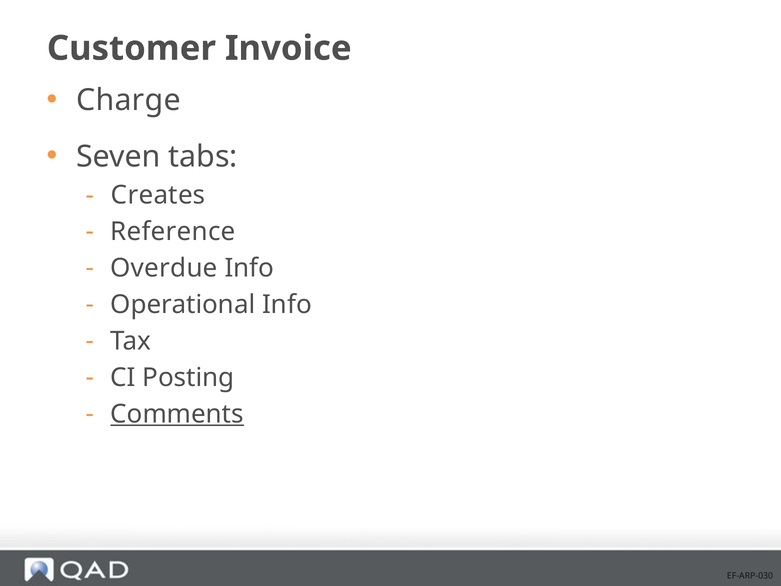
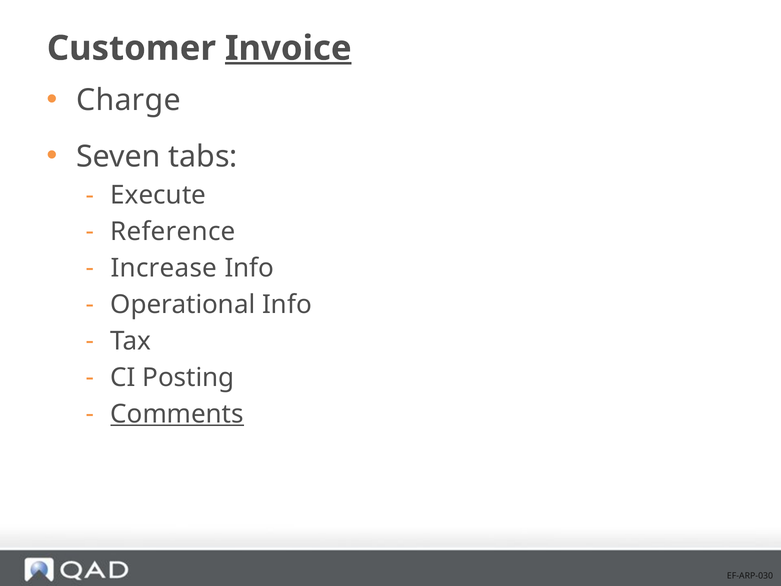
Invoice underline: none -> present (288, 48)
Creates: Creates -> Execute (158, 195)
Overdue: Overdue -> Increase (164, 268)
